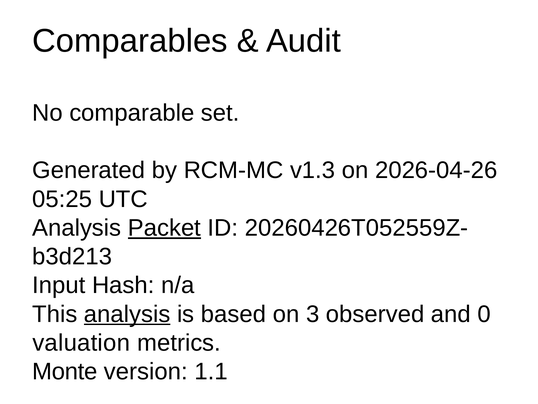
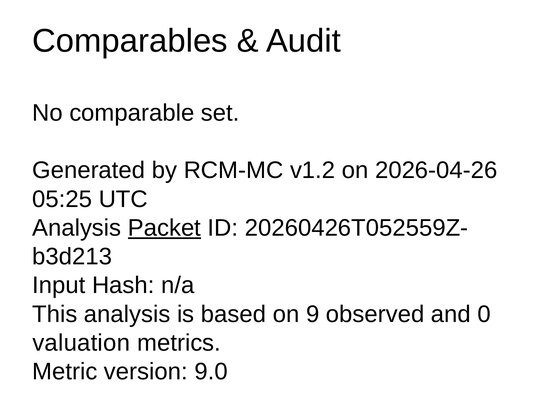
v1.3: v1.3 -> v1.2 (313, 170)
analysis underline: present -> none (127, 314)
3: 3 -> 9 (313, 314)
Monte: Monte -> Metric (65, 371)
1.1: 1.1 -> 9.0 (211, 371)
